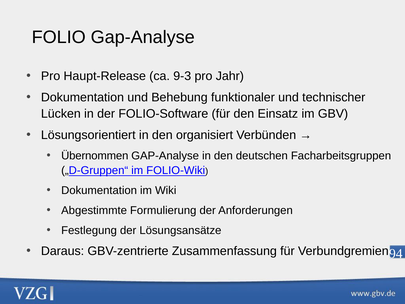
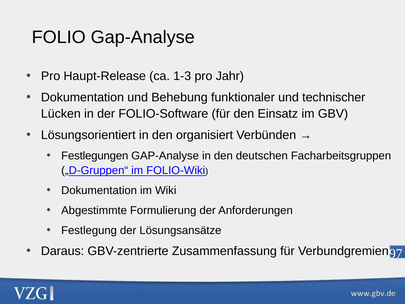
9-3: 9-3 -> 1-3 (182, 76)
Übernommen: Übernommen -> Festlegungen (95, 156)
94: 94 -> 97 (396, 254)
